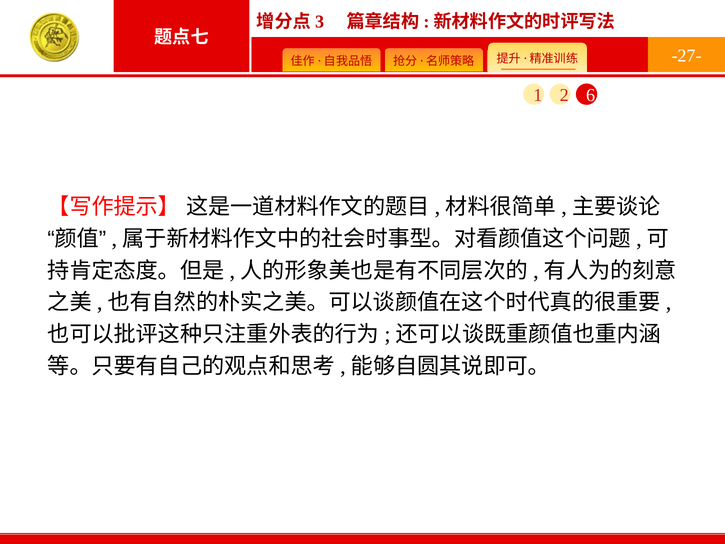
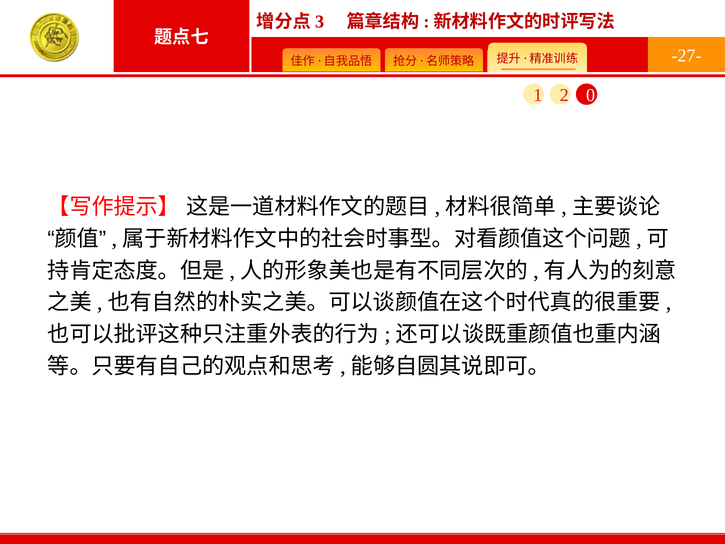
6: 6 -> 0 (591, 95)
